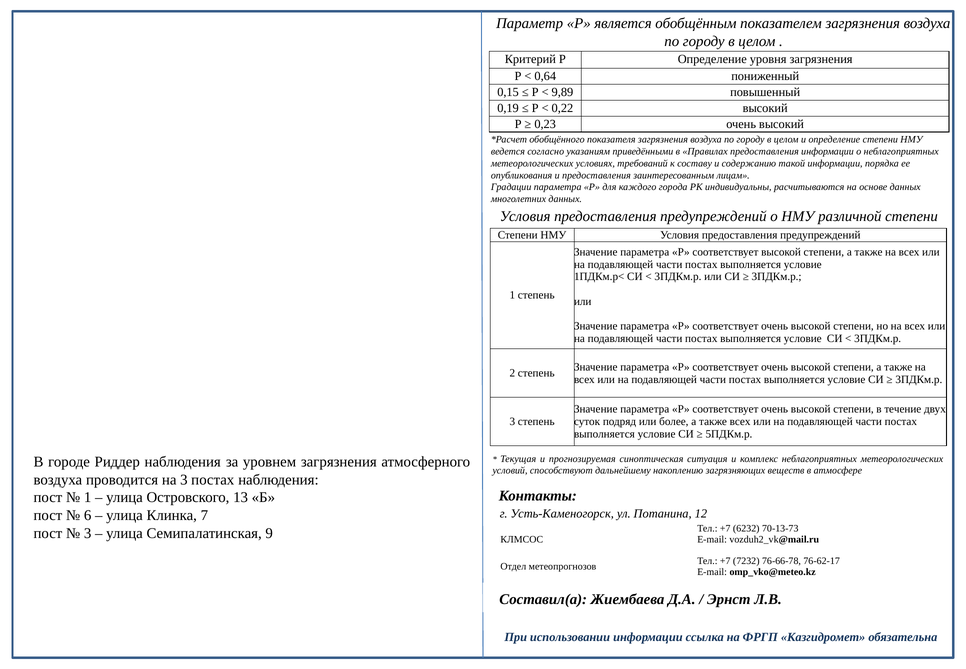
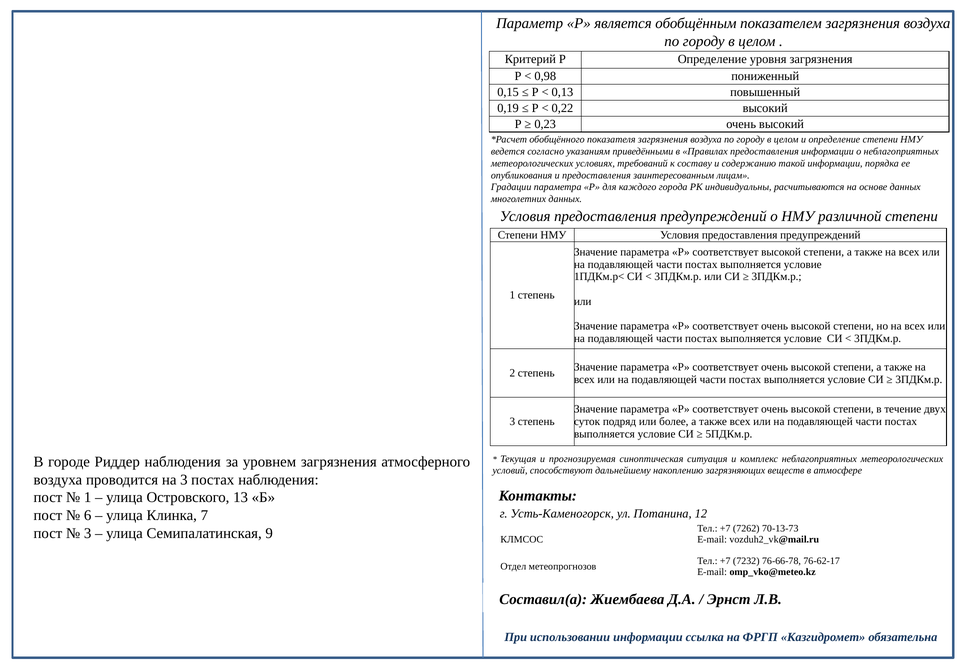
0,64: 0,64 -> 0,98 (545, 76)
9,89: 9,89 -> 0,13 (562, 92)
6232: 6232 -> 7262 (746, 528)
